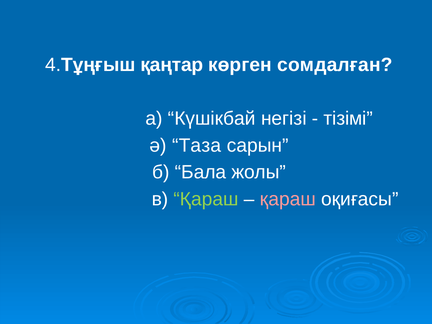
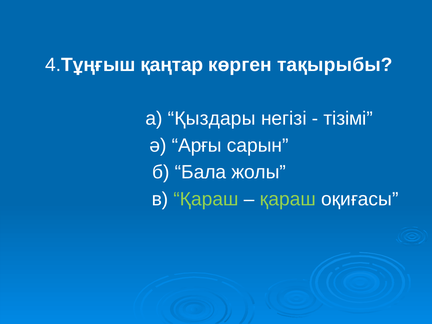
сомдалған: сомдалған -> тақырыбы (335, 65)
Күшікбай: Күшікбай -> Қыздары (212, 119)
Таза: Таза -> Арғы (197, 145)
қараш colour: pink -> light green (288, 199)
